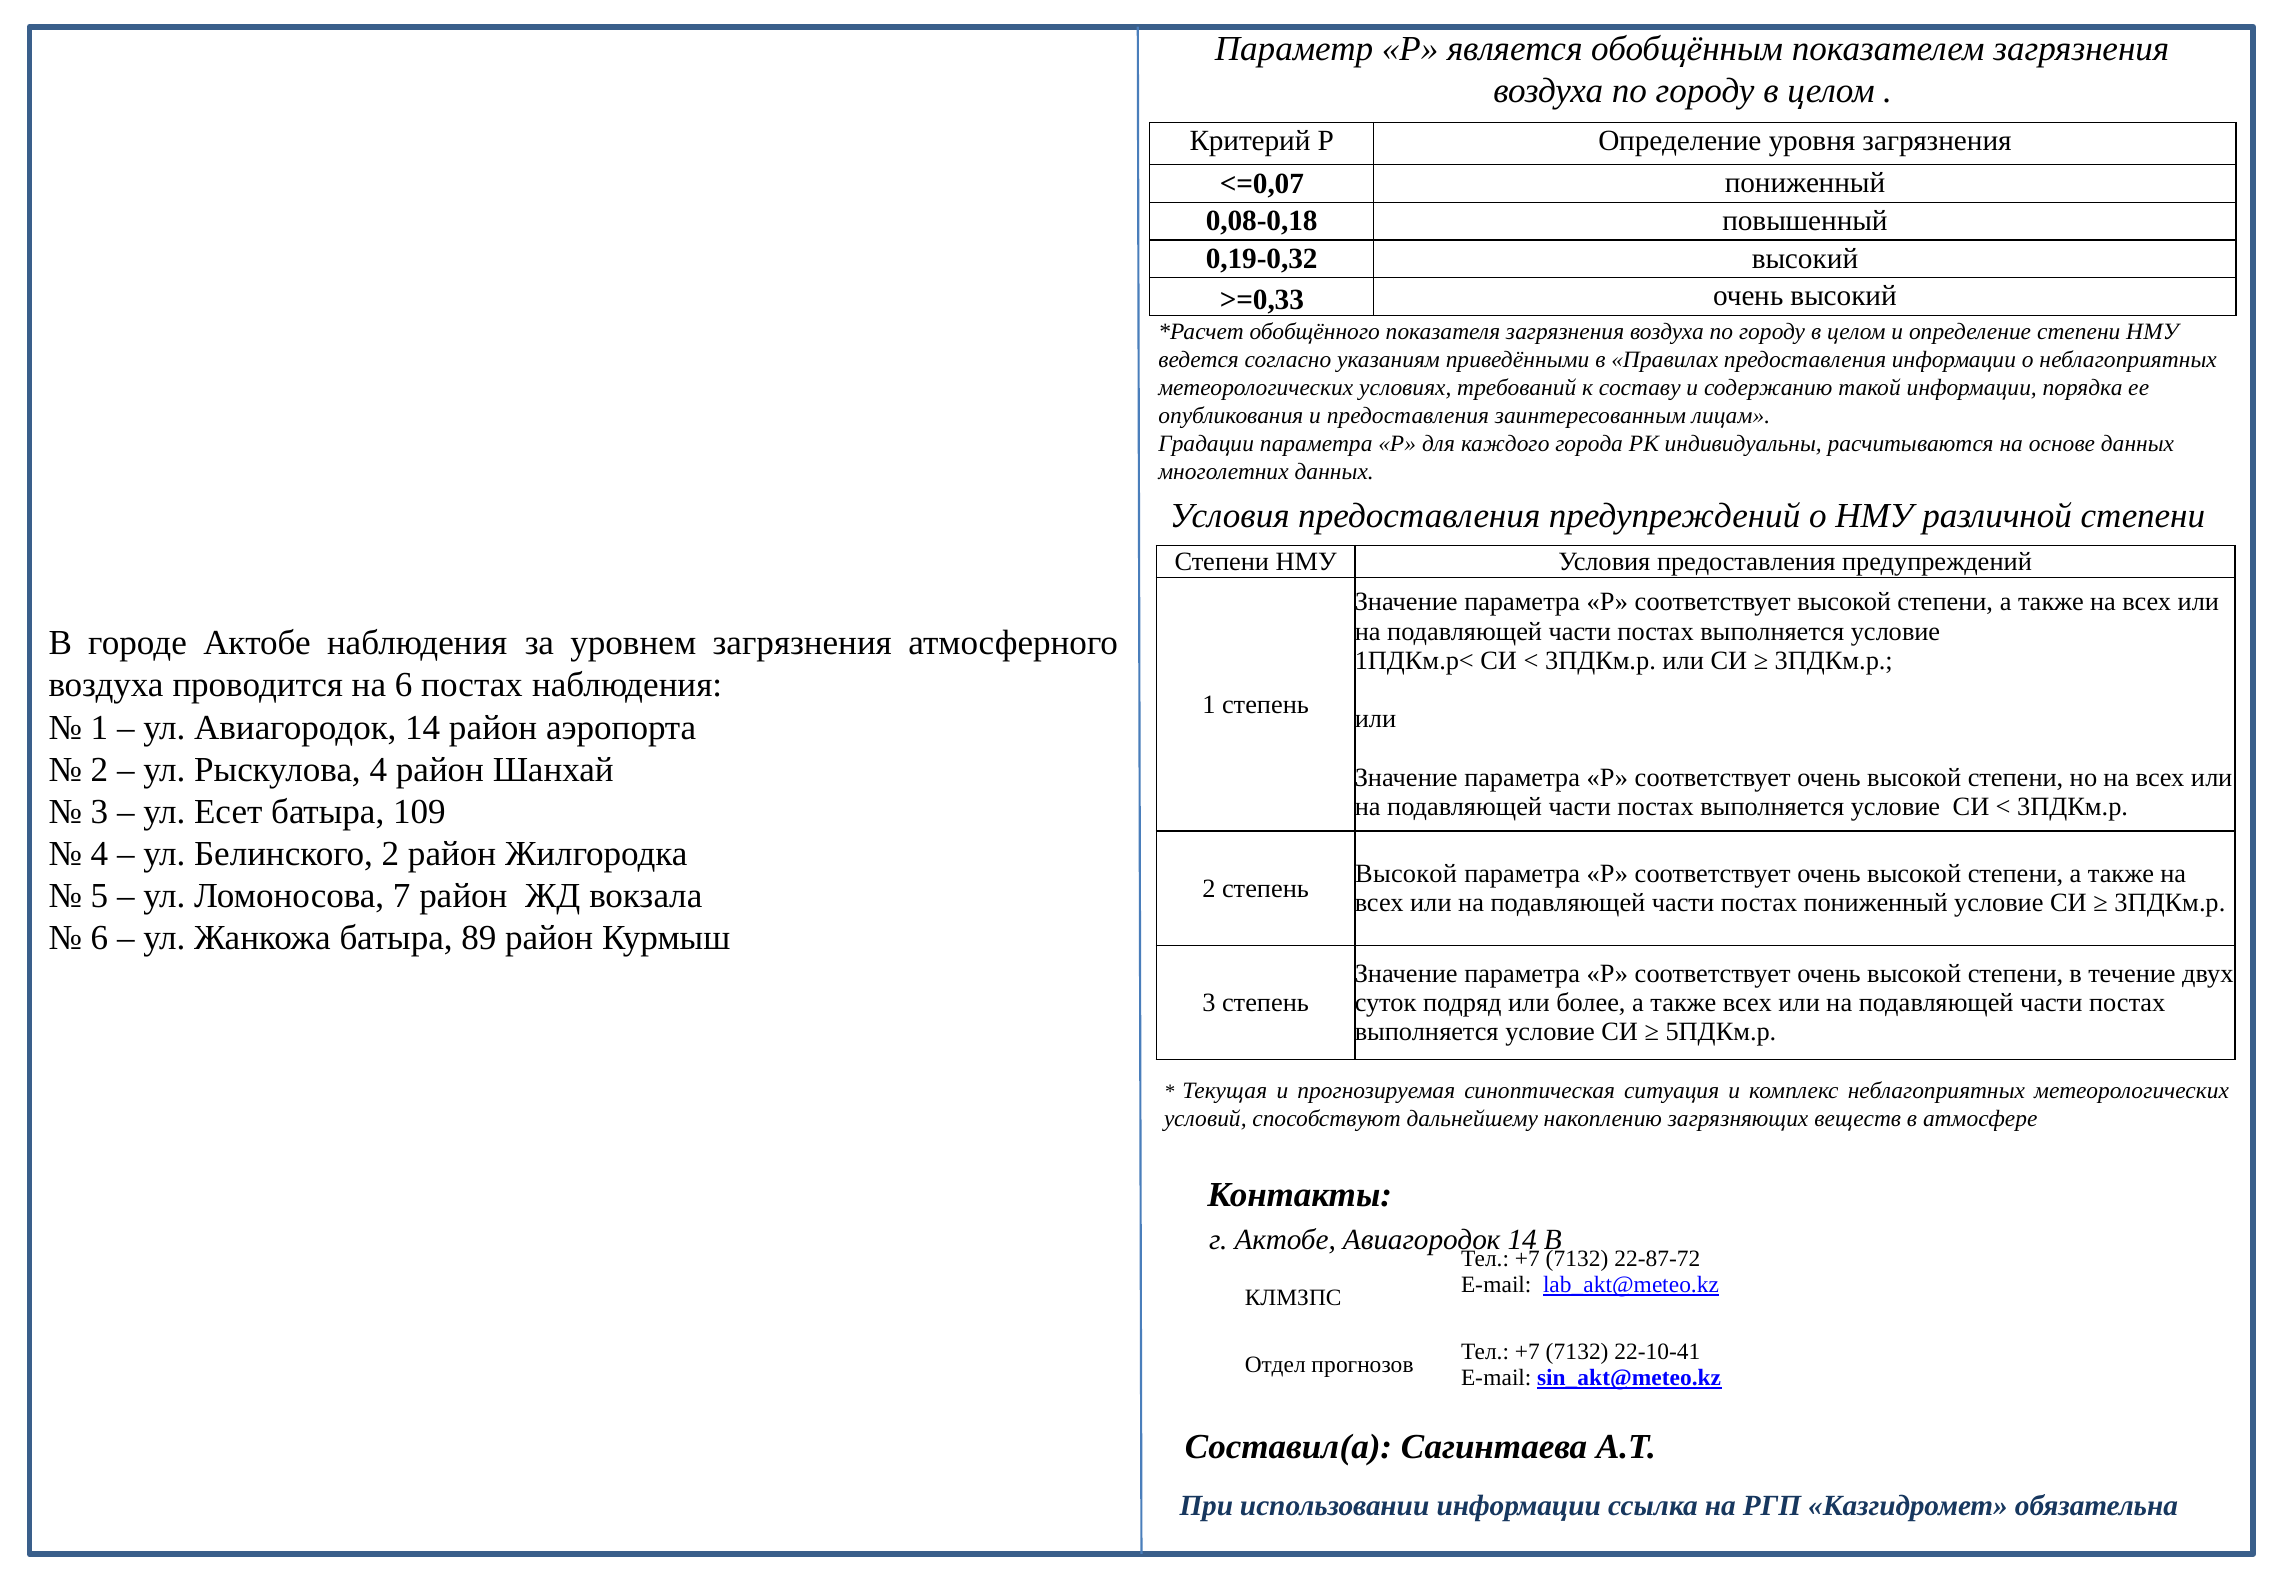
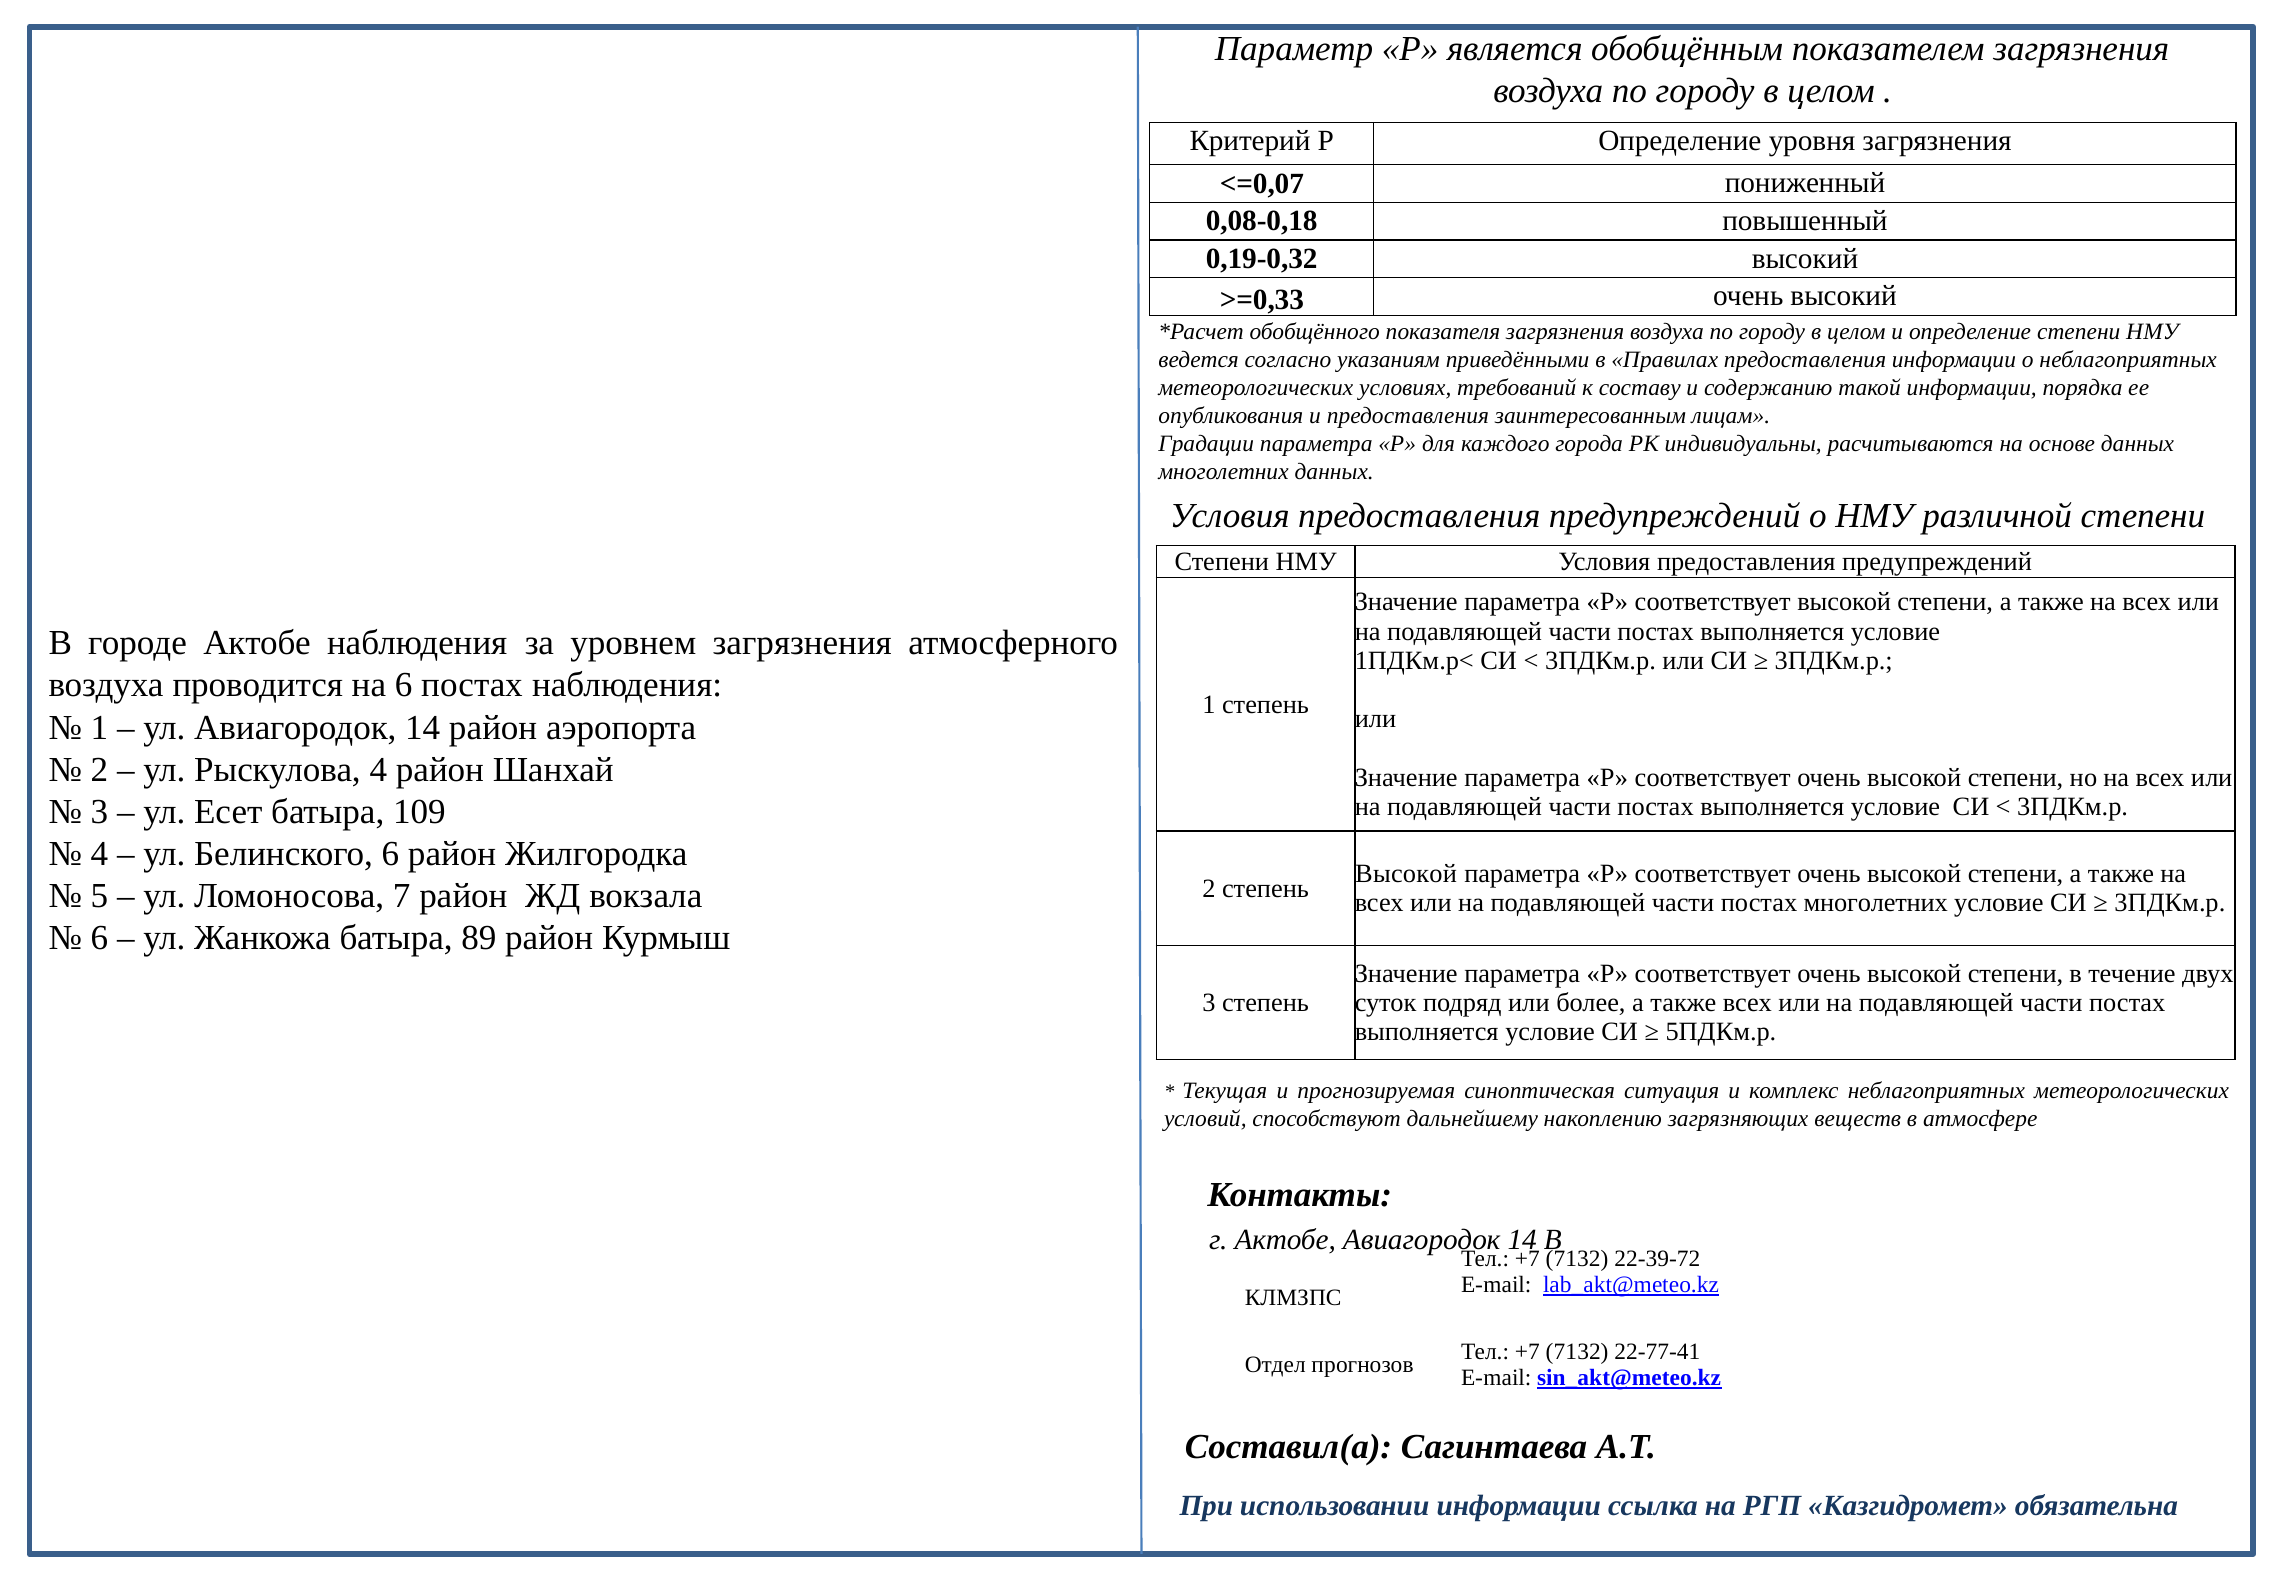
Белинского 2: 2 -> 6 (390, 854)
постах пониженный: пониженный -> многолетних (1876, 903)
22-87-72: 22-87-72 -> 22-39-72 (1657, 1258)
22-10-41: 22-10-41 -> 22-77-41 (1657, 1351)
